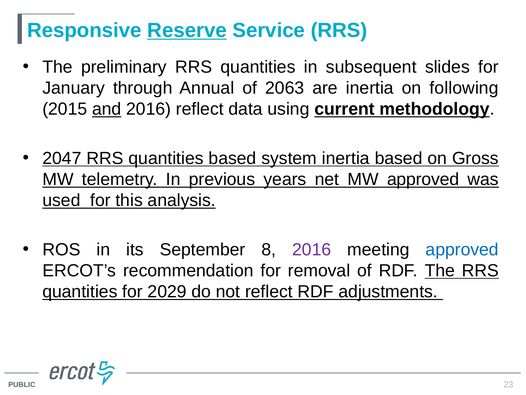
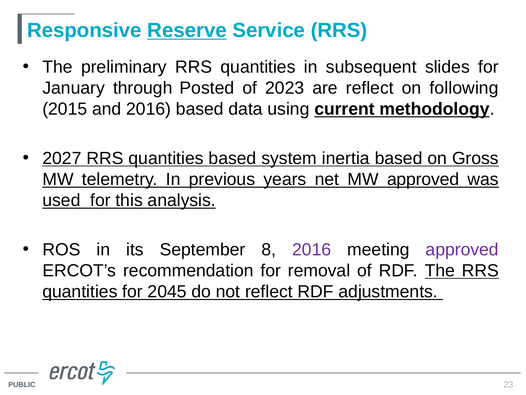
Annual: Annual -> Posted (207, 88)
2063: 2063 -> 2023 (285, 88)
are inertia: inertia -> reflect (370, 88)
and underline: present -> none (107, 109)
2016 reflect: reflect -> based (200, 109)
2047: 2047 -> 2027 (62, 158)
approved colour: blue -> purple (462, 249)
2029: 2029 -> 2045 (167, 291)
